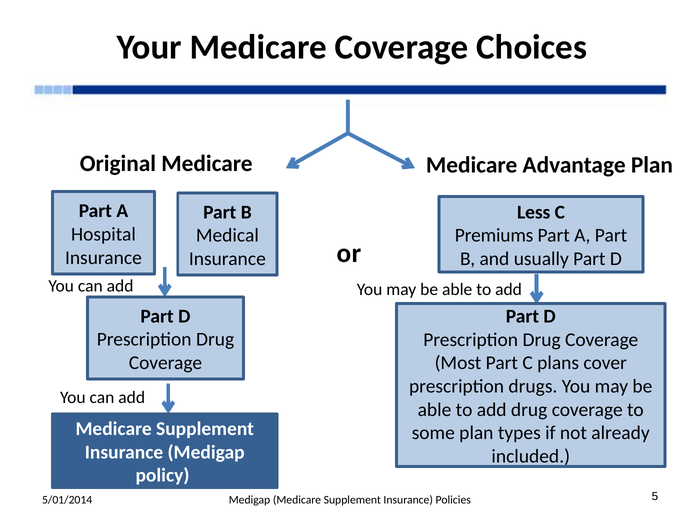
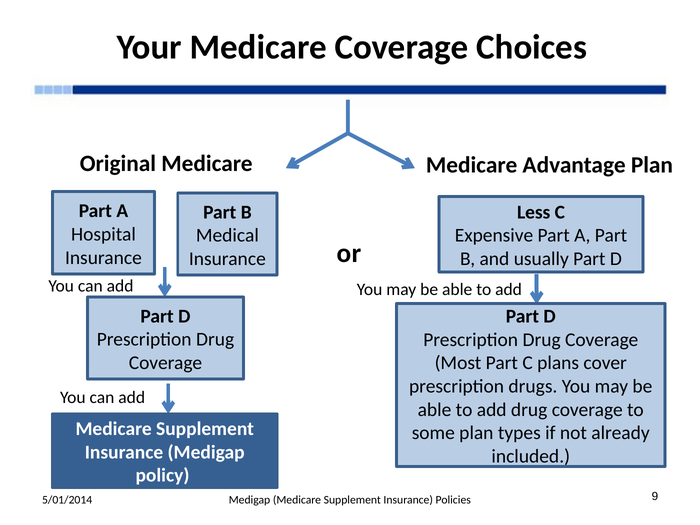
Premiums: Premiums -> Expensive (494, 235)
5: 5 -> 9 (655, 497)
